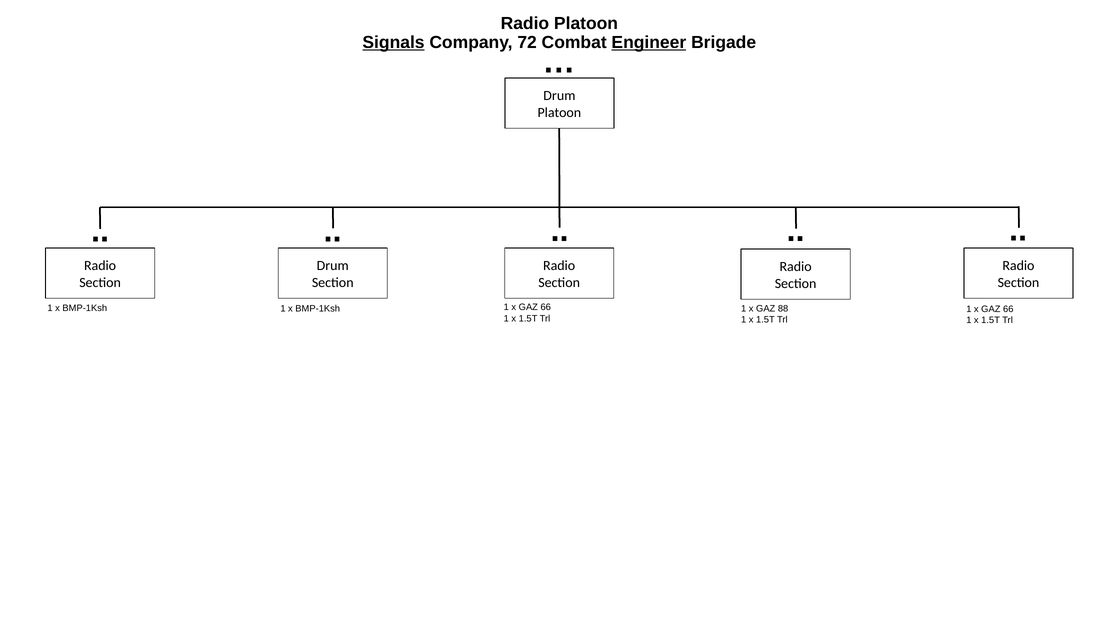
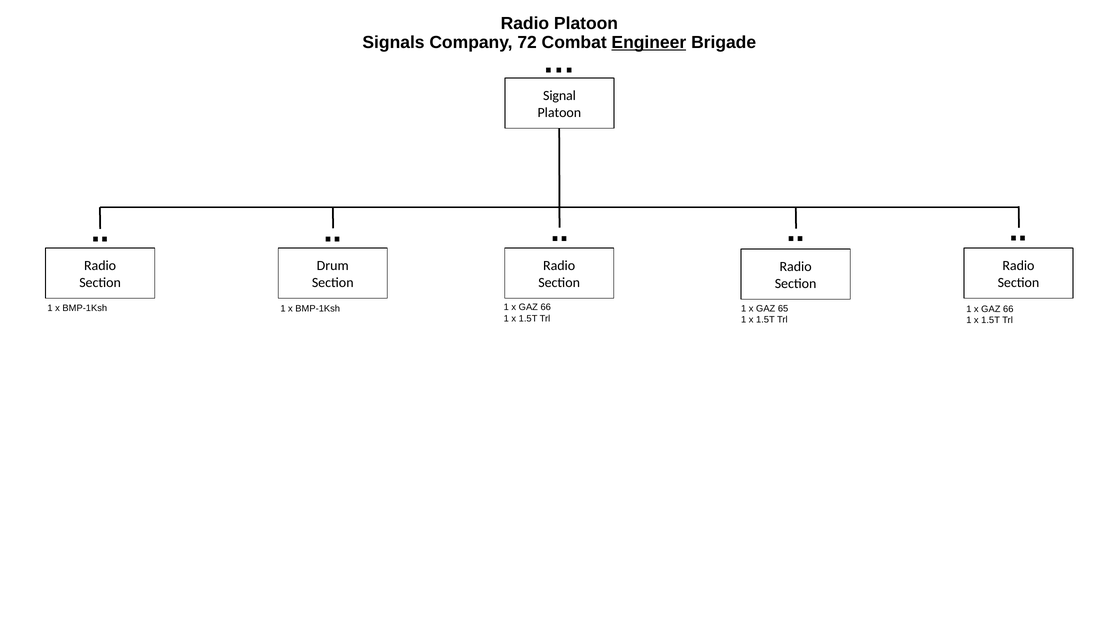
Signals underline: present -> none (394, 42)
Drum: Drum -> Signal (559, 96)
88: 88 -> 65 (783, 309)
